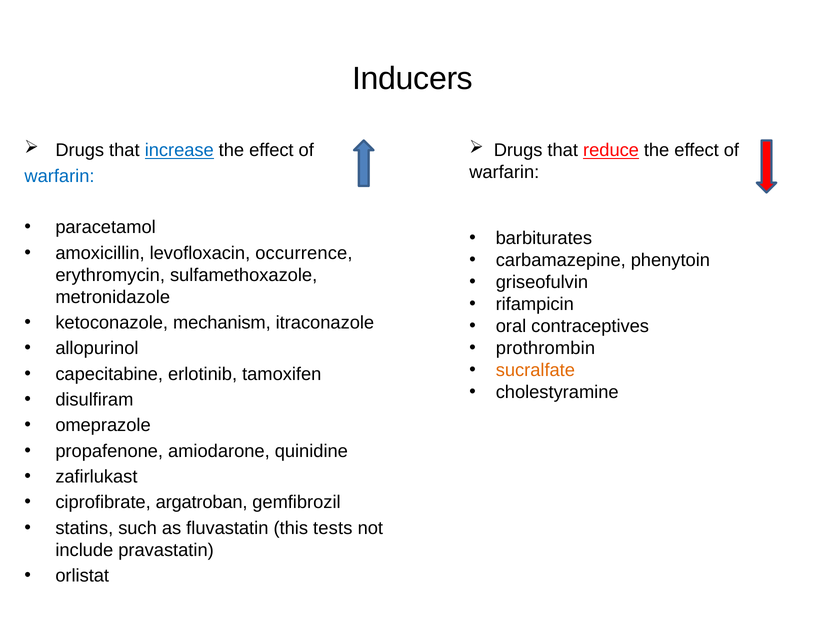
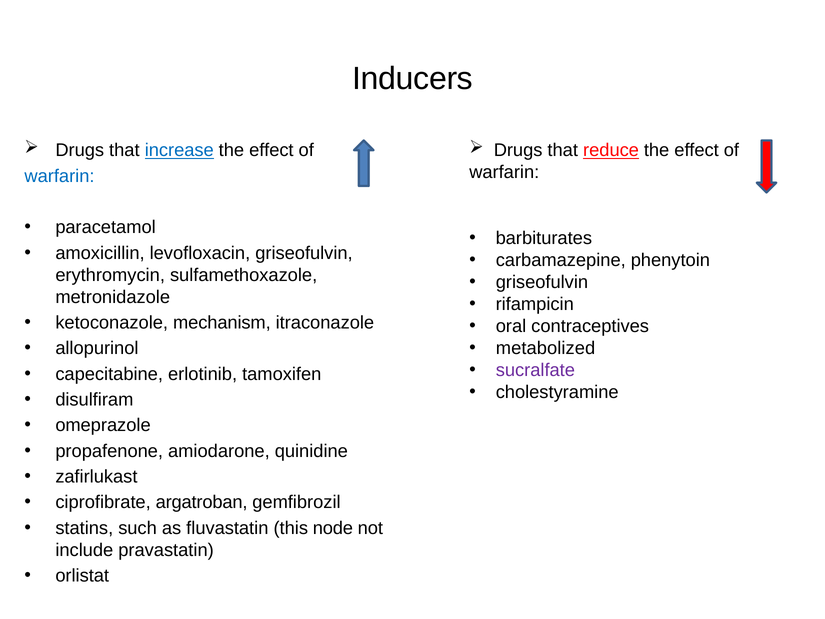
levofloxacin occurrence: occurrence -> griseofulvin (304, 253)
prothrombin: prothrombin -> metabolized (546, 348)
sucralfate colour: orange -> purple (535, 370)
tests: tests -> node (333, 528)
